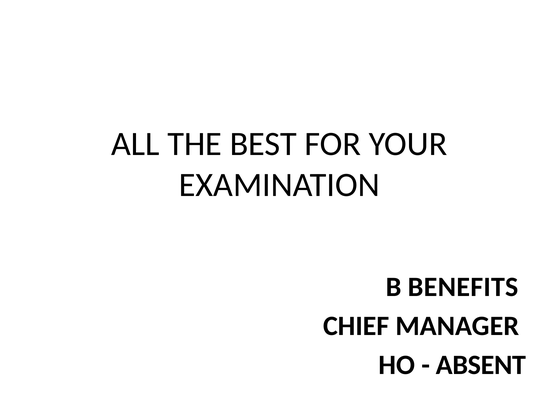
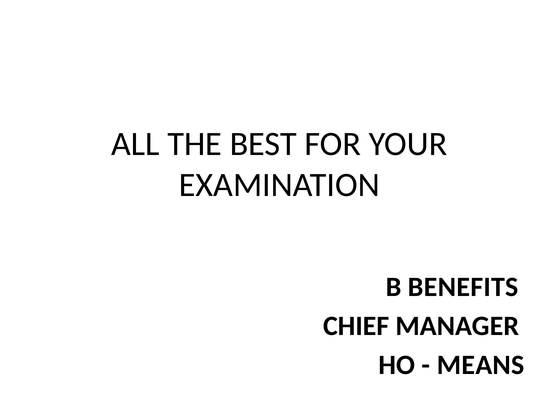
ABSENT: ABSENT -> MEANS (481, 365)
